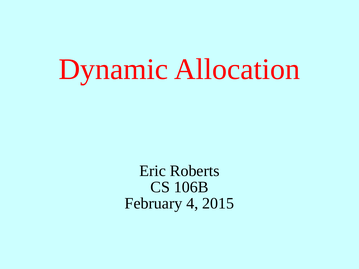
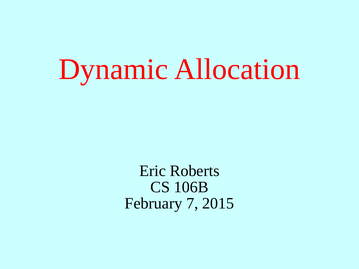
4: 4 -> 7 (192, 204)
